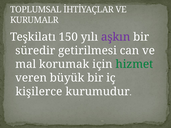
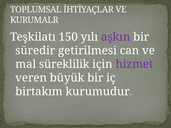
korumak: korumak -> süreklilik (64, 64)
hizmet colour: green -> purple (134, 64)
kişilerce: kişilerce -> birtakım (39, 92)
